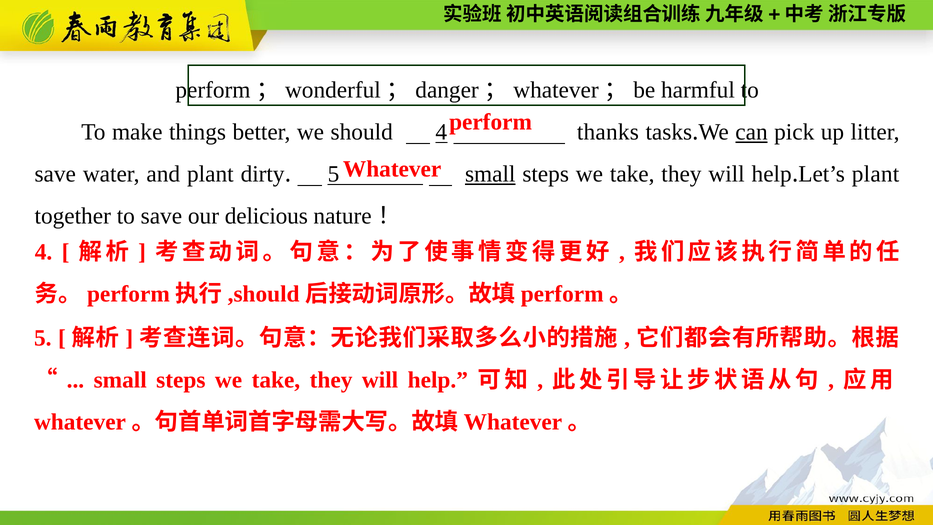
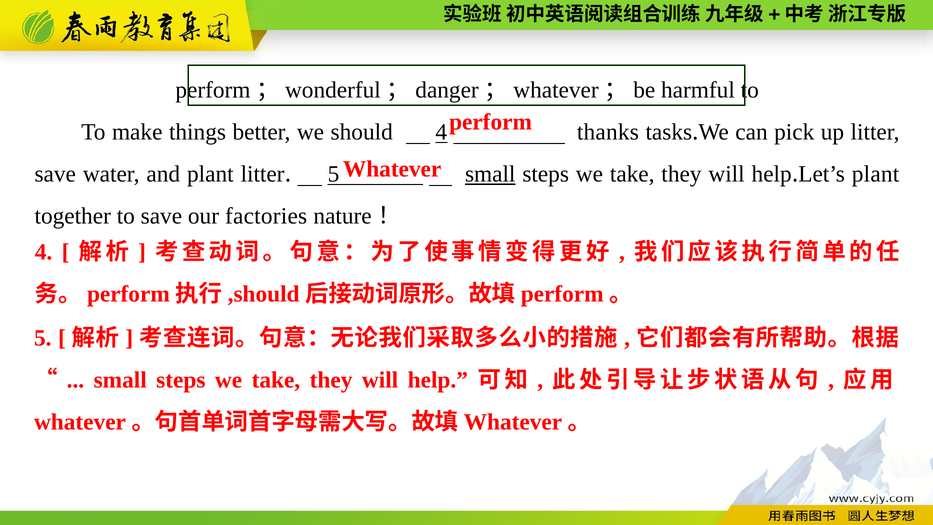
can underline: present -> none (752, 132)
plant dirty: dirty -> litter (263, 174)
delicious: delicious -> factories (266, 216)
